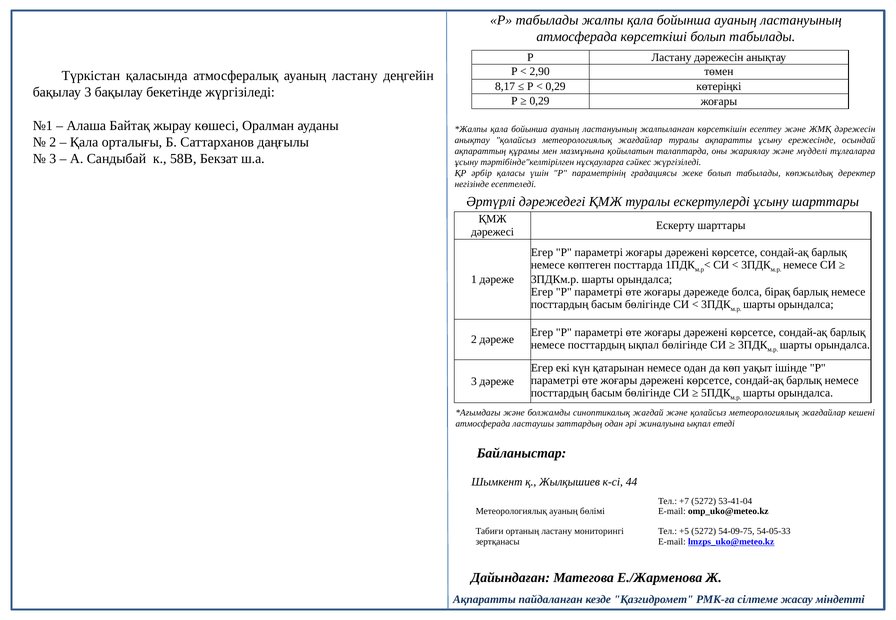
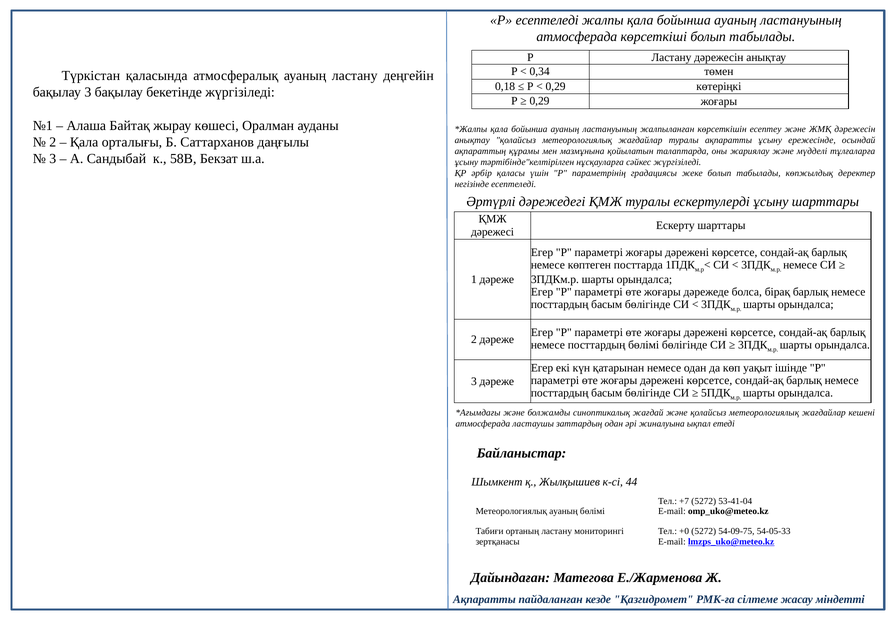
Р табылады: табылады -> есептеледі (547, 20)
2,90: 2,90 -> 0,34 (540, 72)
8,17: 8,17 -> 0,18 (505, 86)
посттардың ықпал: ықпал -> бөлімі (644, 345)
+5: +5 -> +0 (684, 532)
